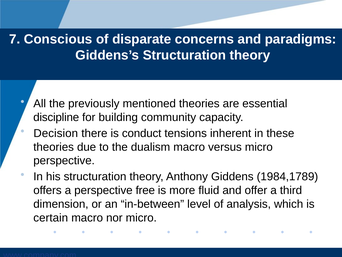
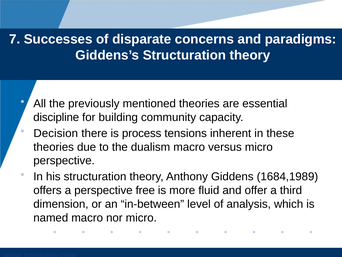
Conscious: Conscious -> Successes (58, 39)
conduct: conduct -> process (142, 133)
1984,1789: 1984,1789 -> 1684,1989 (287, 176)
certain: certain -> named (51, 217)
